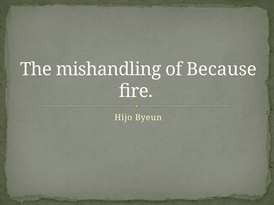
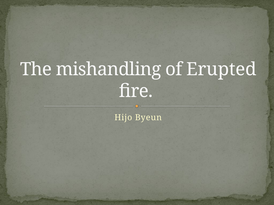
Because: Because -> Erupted (221, 69)
